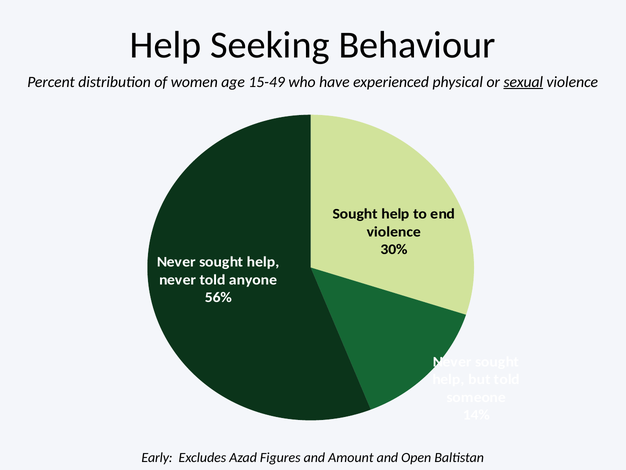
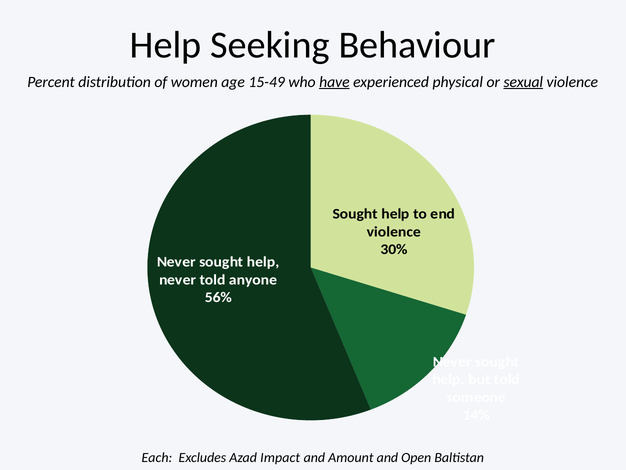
have underline: none -> present (334, 82)
Early: Early -> Each (157, 457)
Figures: Figures -> Impact (280, 457)
